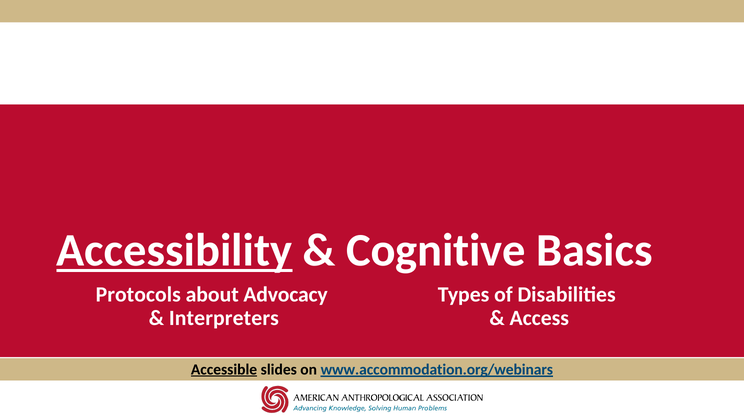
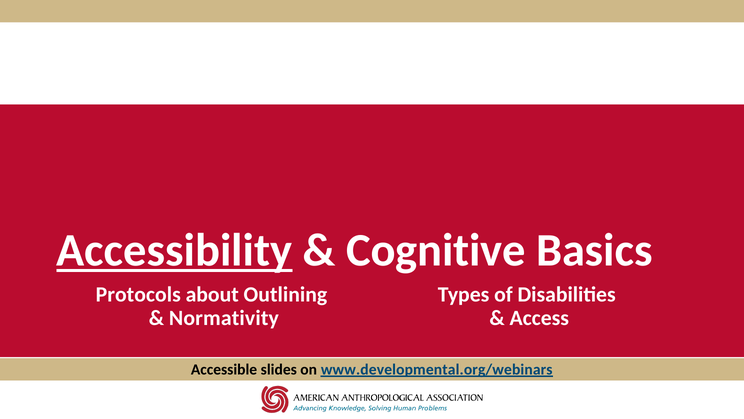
Advocacy: Advocacy -> Outlining (285, 294)
Interpreters: Interpreters -> Normativity (224, 318)
Accessible underline: present -> none (224, 369)
www.accommodation.org/webinars: www.accommodation.org/webinars -> www.developmental.org/webinars (437, 369)
